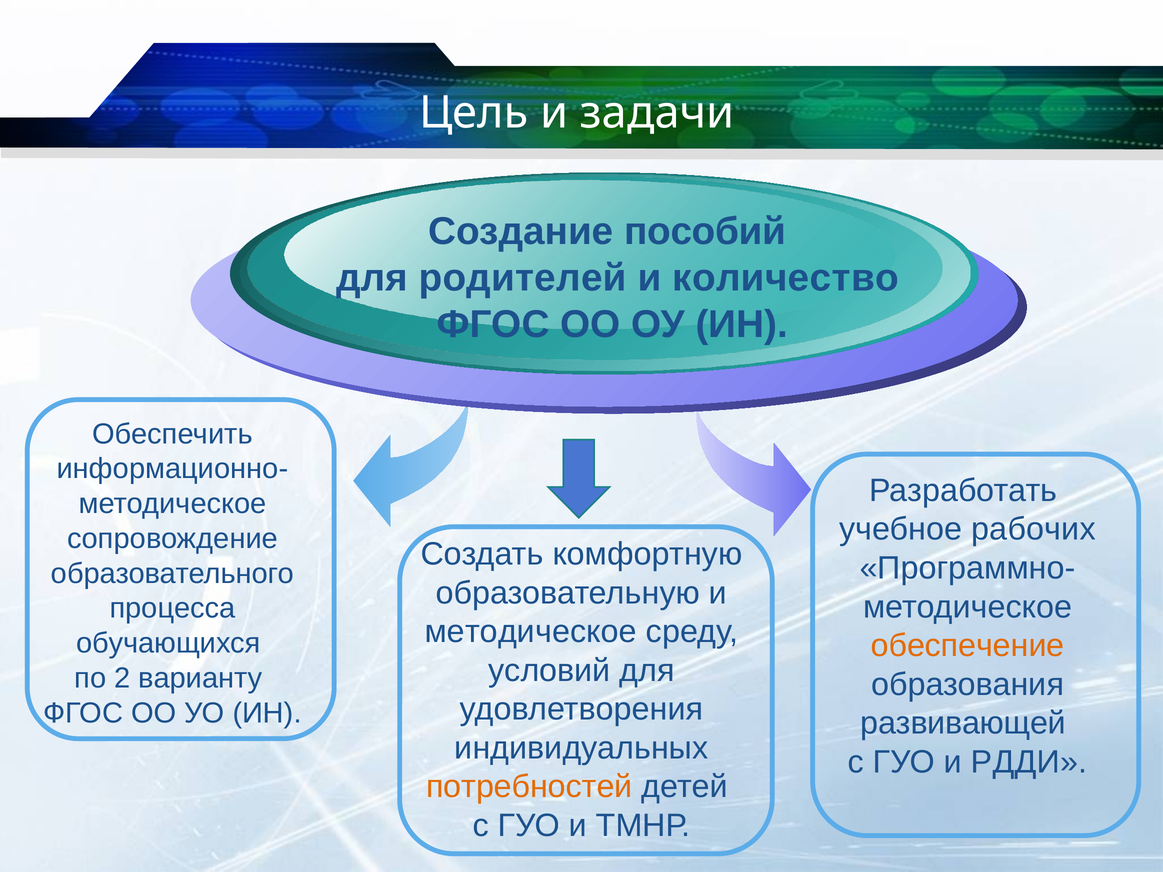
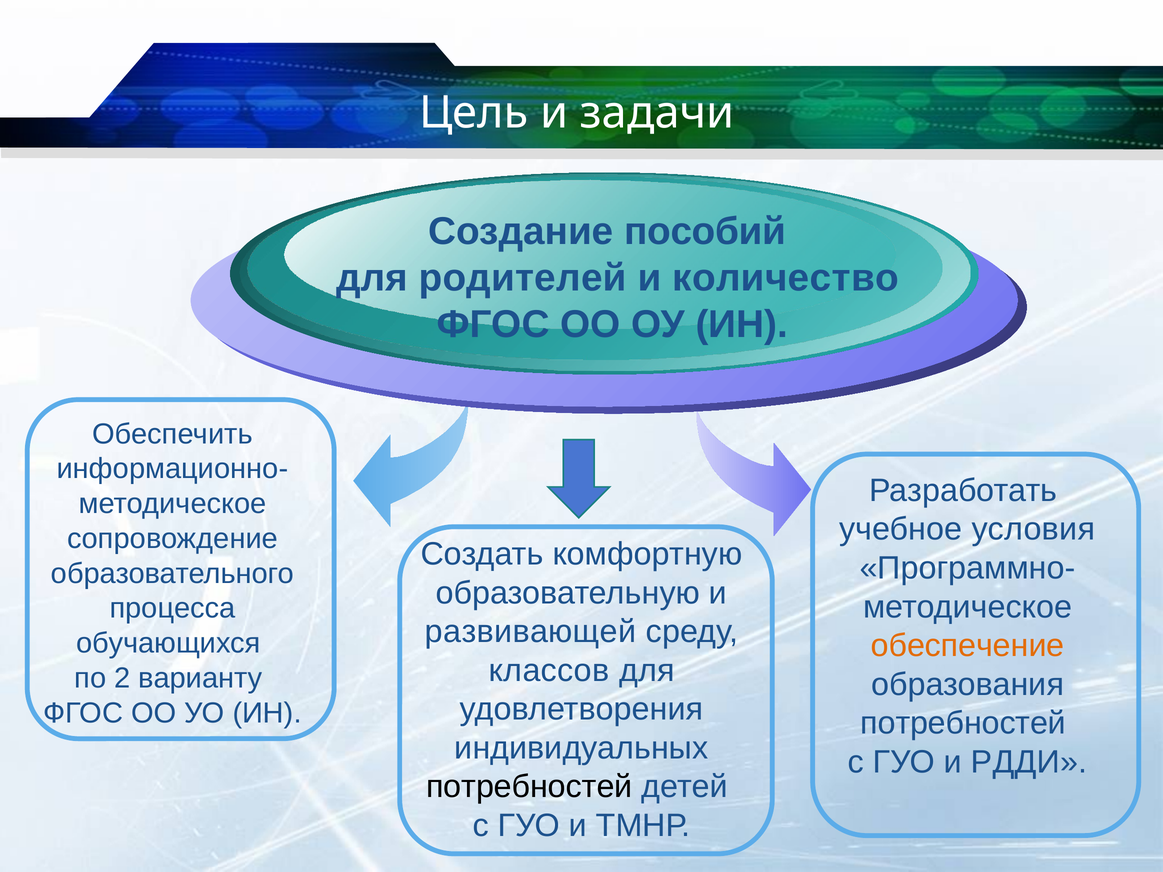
рабочих: рабочих -> условия (1033, 529)
методическое: методическое -> развивающей (531, 632)
условий: условий -> классов (549, 671)
развивающей: развивающей -> потребностей (963, 723)
потребностей colour: orange -> black (529, 787)
